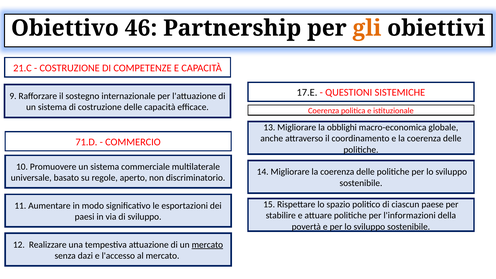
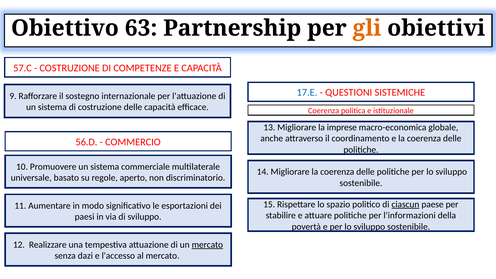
46: 46 -> 63 (141, 28)
21.C: 21.C -> 57.C (22, 68)
17.E colour: black -> blue (307, 93)
obblighi: obblighi -> imprese (342, 127)
71.D: 71.D -> 56.D (86, 142)
ciascun underline: none -> present (405, 204)
